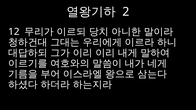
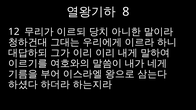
2: 2 -> 8 (126, 12)
